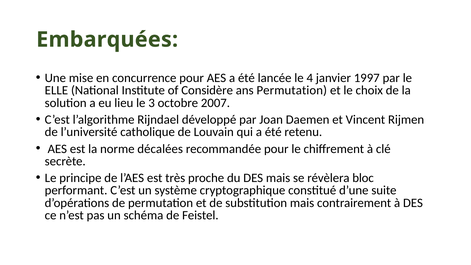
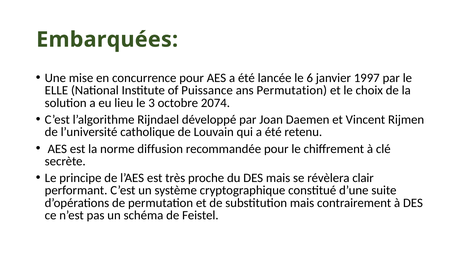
4: 4 -> 6 (310, 78)
Considère: Considère -> Puissance (207, 90)
2007: 2007 -> 2074 (215, 103)
décalées: décalées -> diffusion (160, 149)
bloc: bloc -> clair (363, 178)
